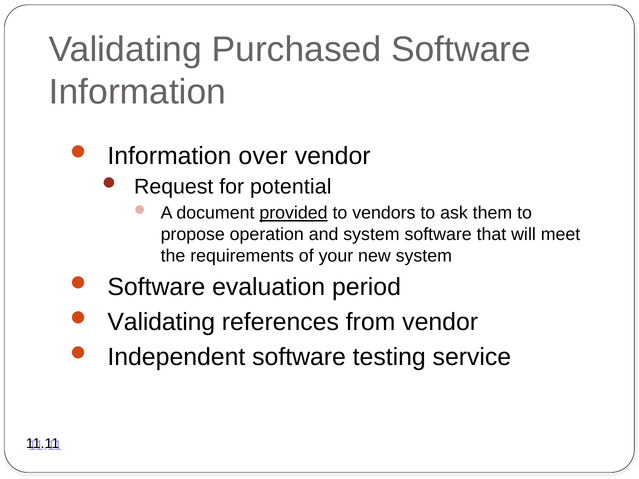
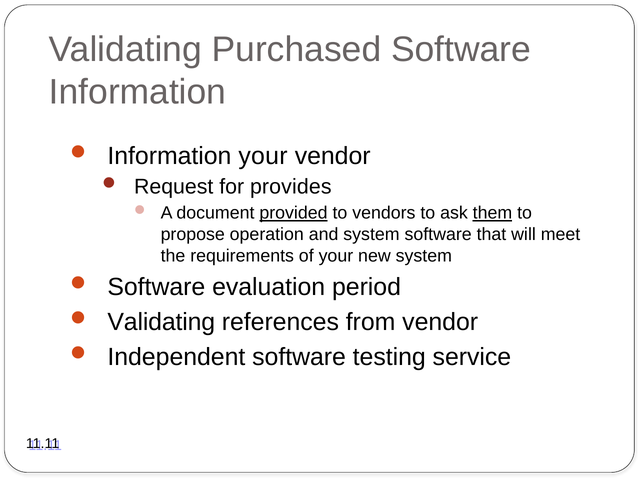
Information over: over -> your (263, 156)
potential: potential -> provides (291, 187)
them underline: none -> present (492, 213)
